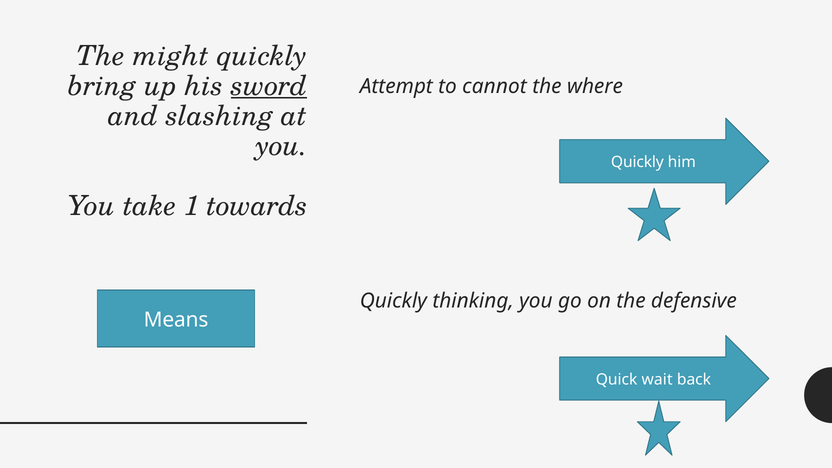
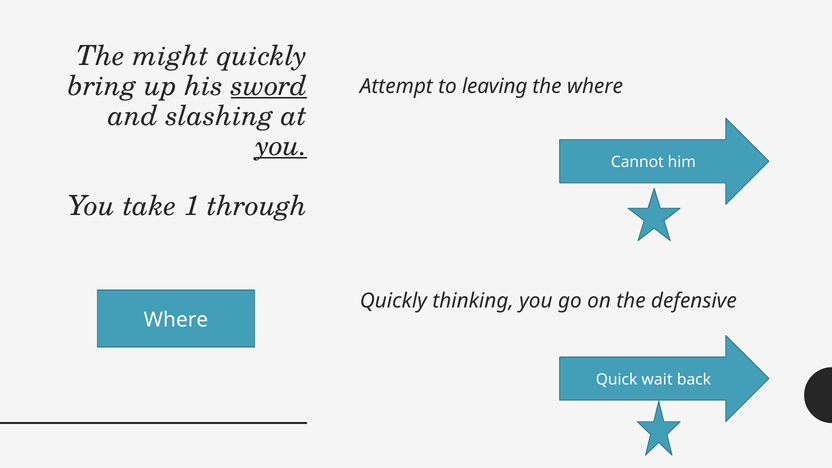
cannot: cannot -> leaving (495, 86)
you underline: none -> present (281, 146)
Quickly: Quickly -> Cannot (637, 162)
towards: towards -> through (257, 206)
Means: Means -> Where (176, 320)
